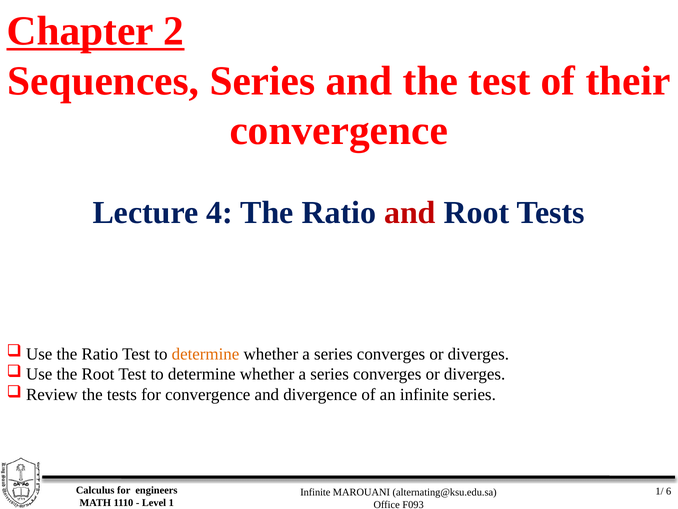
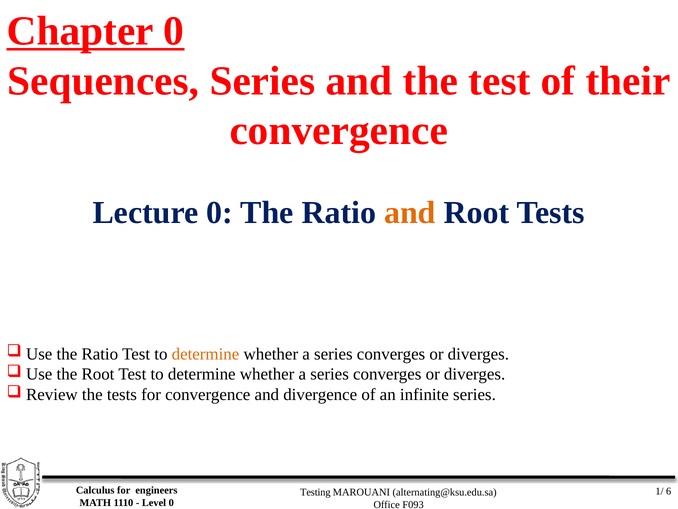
Chapter 2: 2 -> 0 (174, 31)
Lecture 4: 4 -> 0 (220, 212)
and colour: red -> orange (410, 212)
Infinite: Infinite -> Testing (315, 492)
Level 1: 1 -> 0 (171, 502)
